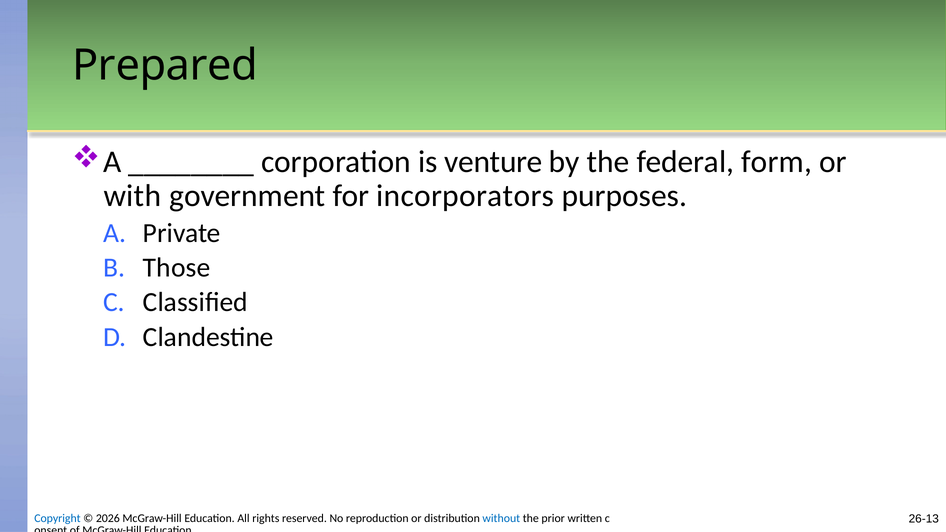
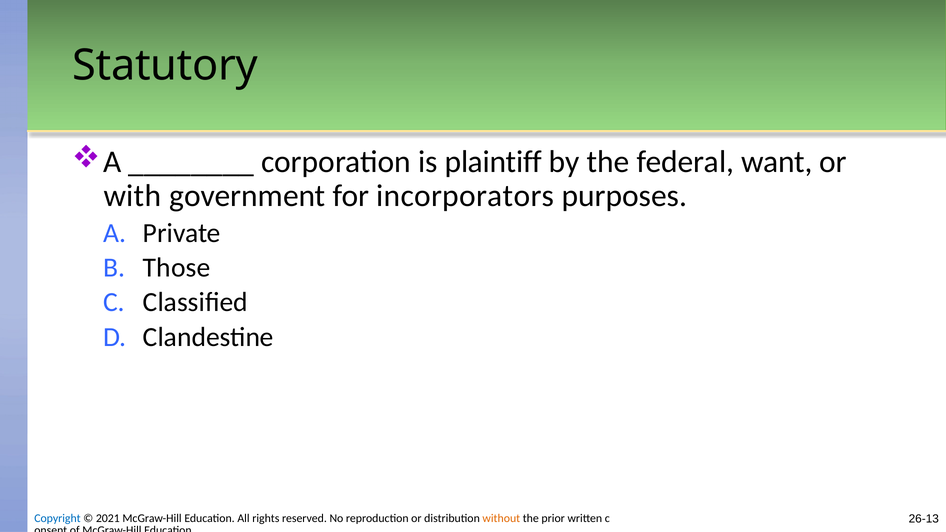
Prepared: Prepared -> Statutory (165, 65)
venture: venture -> plaintiff (493, 162)
form: form -> want (777, 162)
2026: 2026 -> 2021 (108, 519)
without colour: blue -> orange (501, 519)
